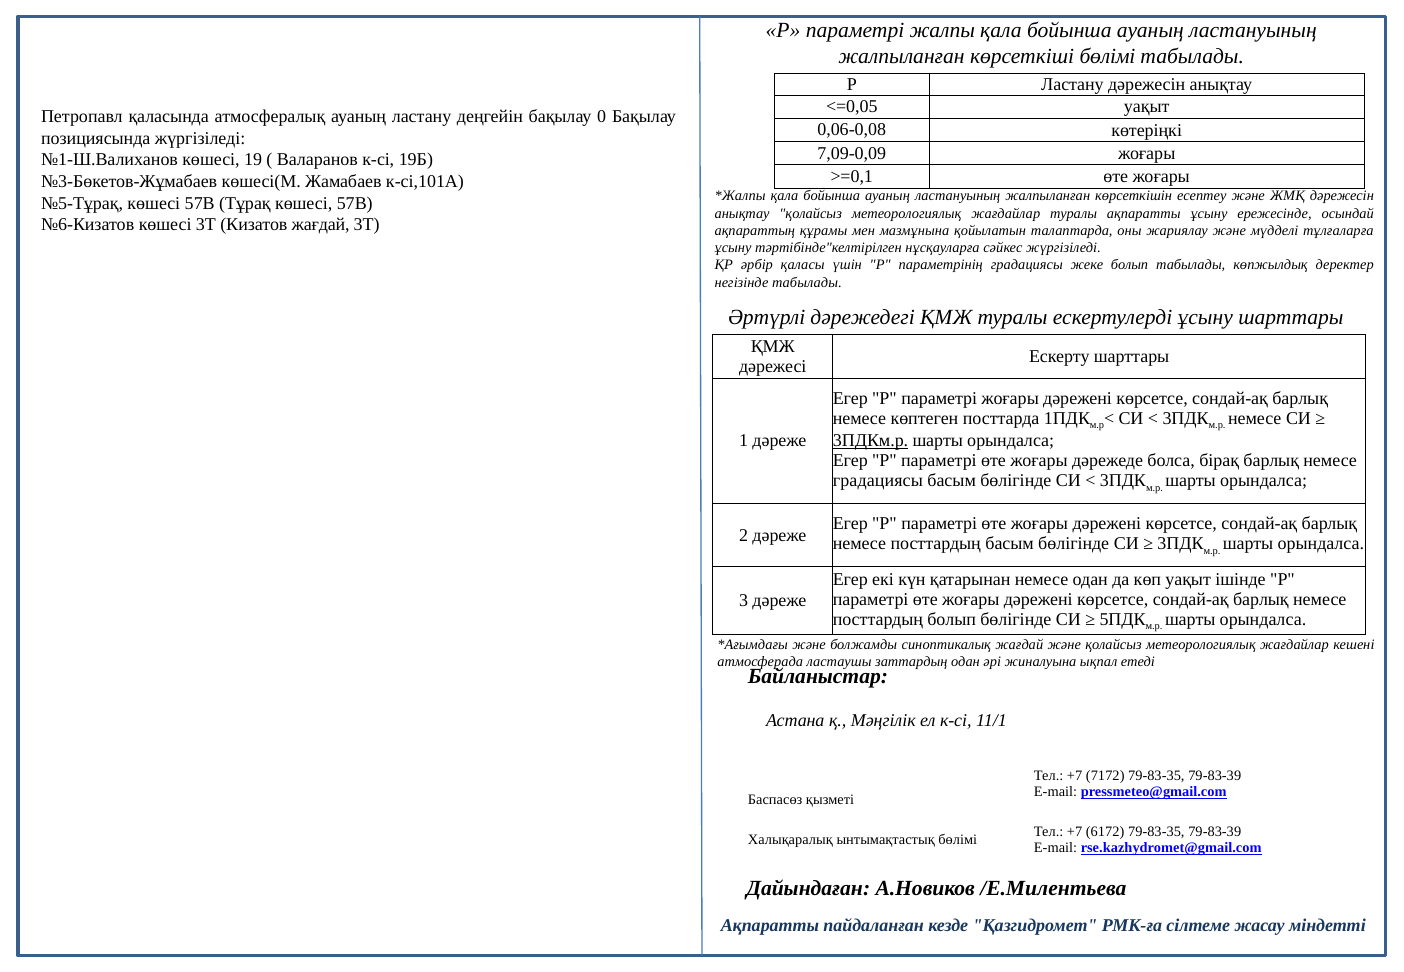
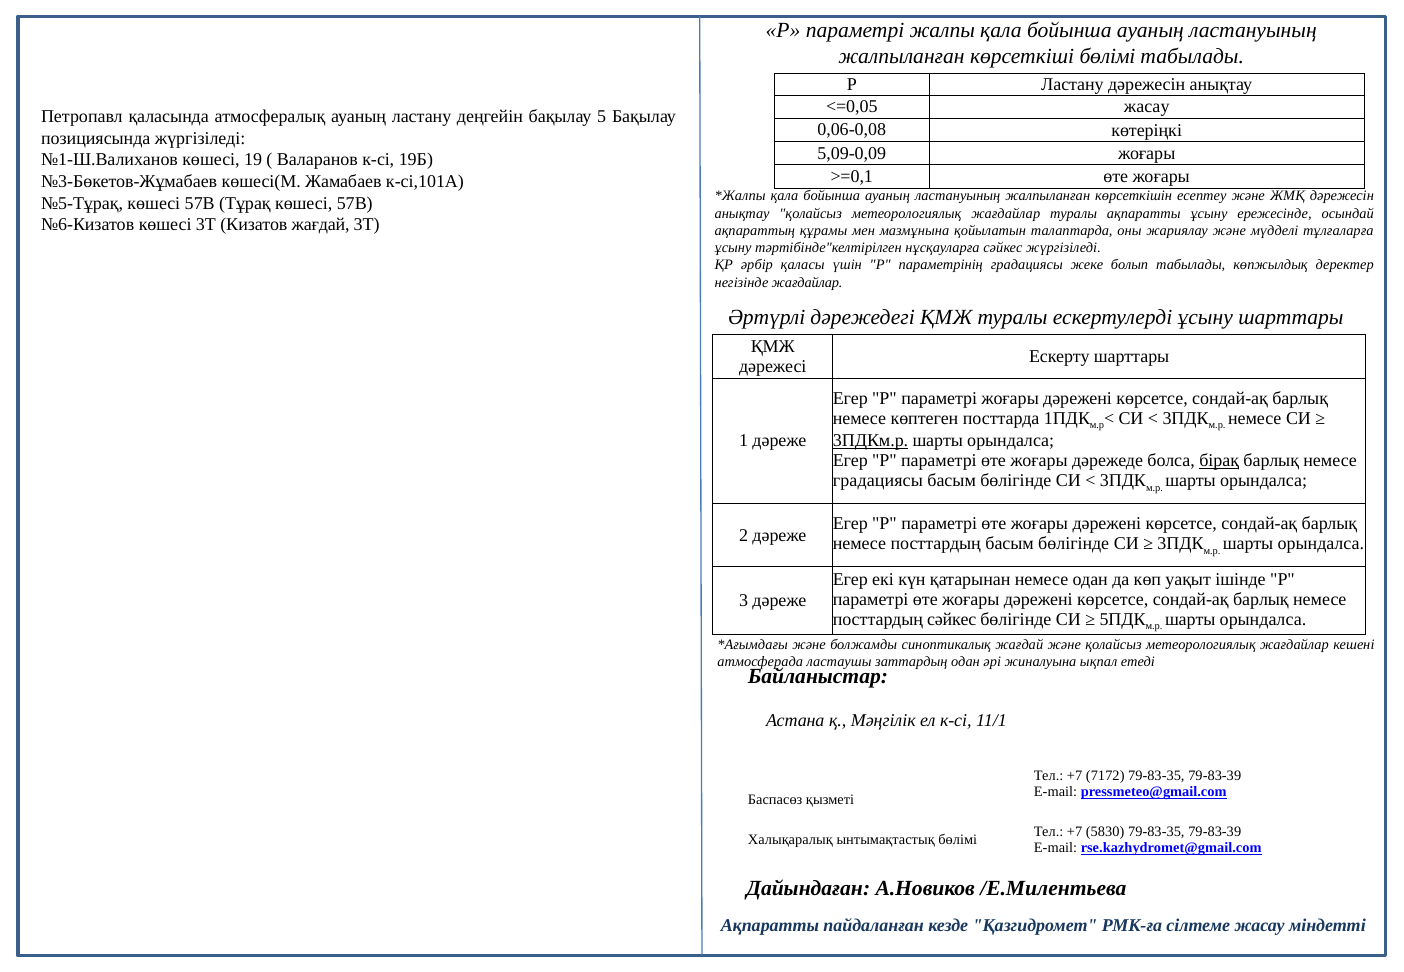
<=0,05 уақыт: уақыт -> жасау (1147, 107)
0: 0 -> 5 (602, 117)
7,09-0,09: 7,09-0,09 -> 5,09-0,09 (852, 153)
негізінде табылады: табылады -> жағдайлар (807, 282)
бірақ underline: none -> present (1219, 461)
посттардың болып: болып -> сәйкес (952, 619)
6172: 6172 -> 5830 (1105, 832)
